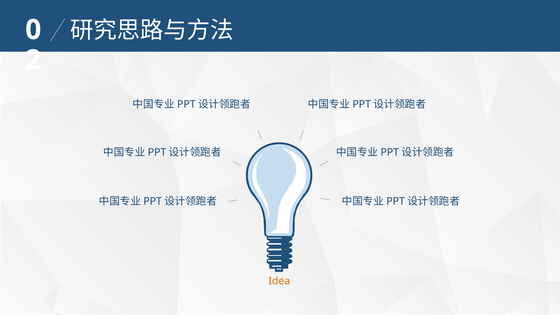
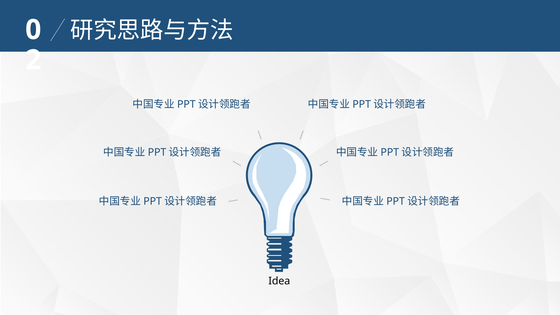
Idea colour: orange -> black (279, 281)
